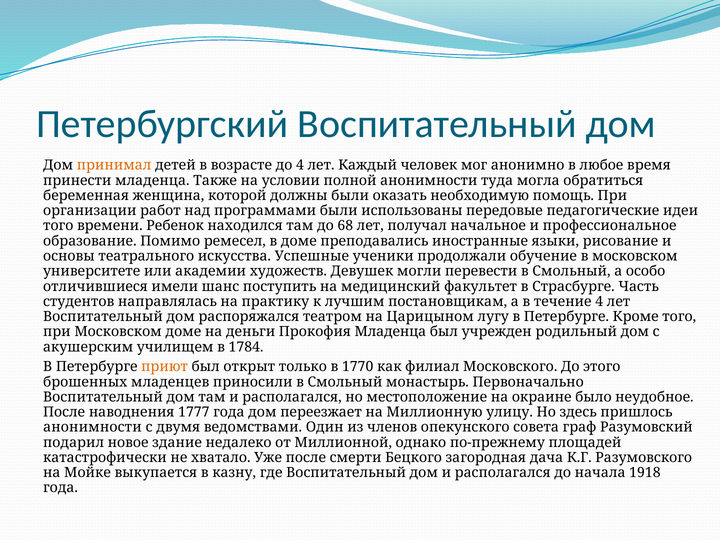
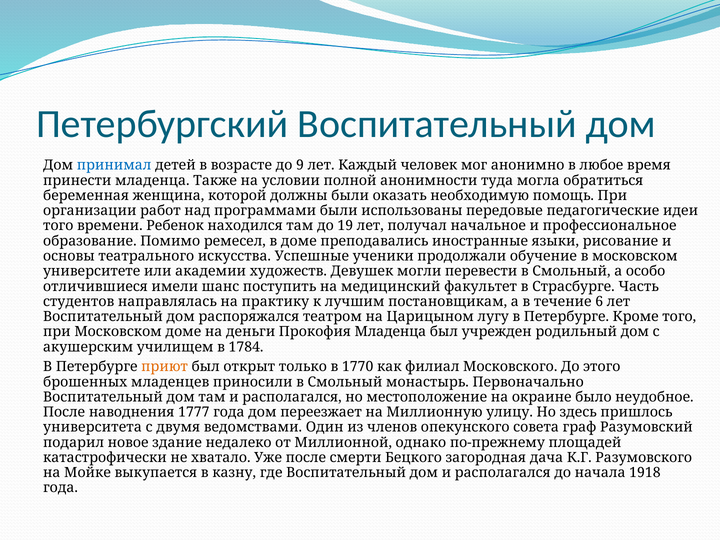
принимал colour: orange -> blue (114, 165)
до 4: 4 -> 9 (300, 165)
68: 68 -> 19 (345, 226)
течение 4: 4 -> 6 (599, 302)
анонимности: анонимности -> университета (92, 427)
